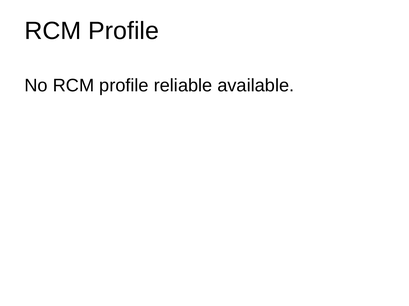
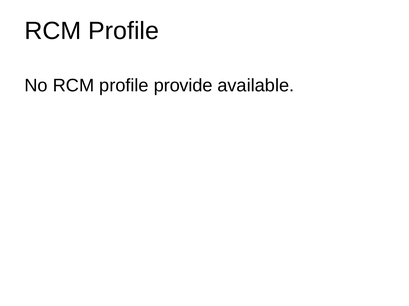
reliable: reliable -> provide (183, 86)
